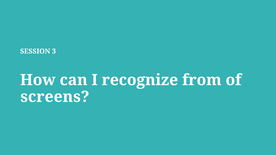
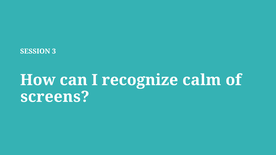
from: from -> calm (202, 80)
